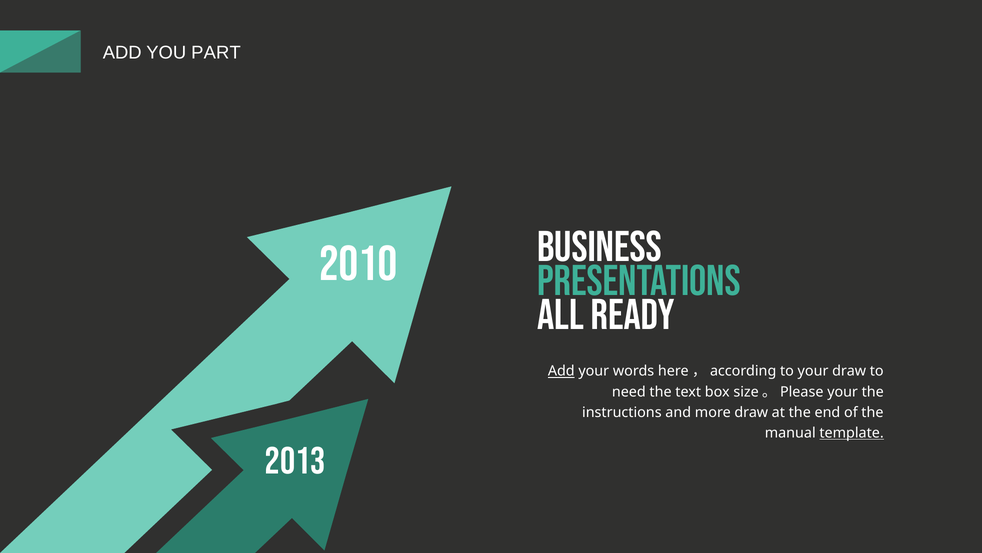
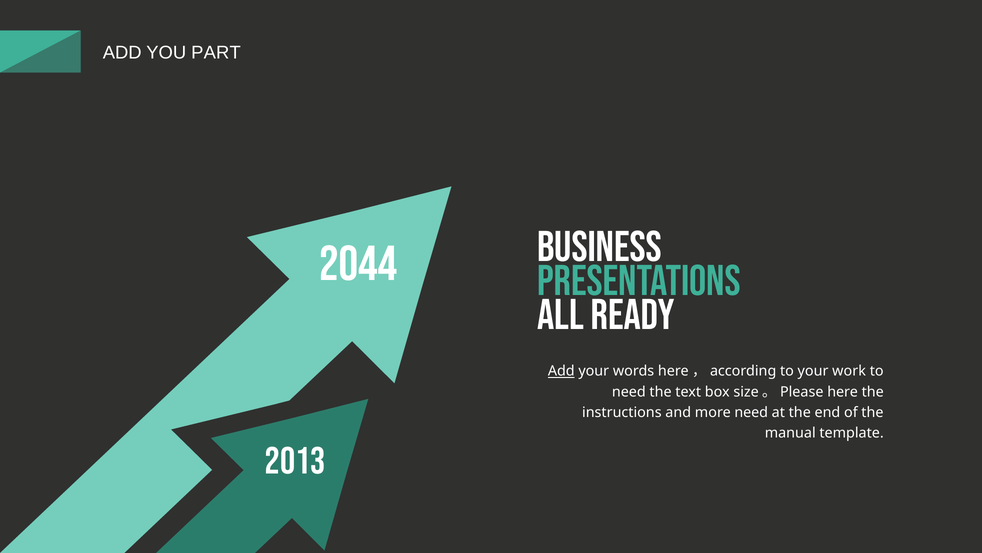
2010: 2010 -> 2044 (358, 264)
your draw: draw -> work (849, 371)
size。Please your: your -> here (843, 391)
more draw: draw -> need (751, 412)
template underline: present -> none (852, 433)
